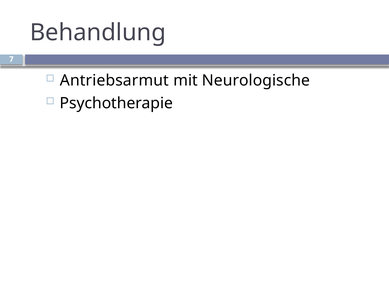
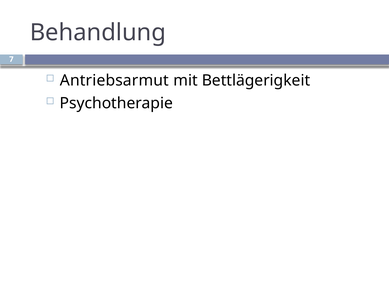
Neurologische: Neurologische -> Bettlägerigkeit (256, 80)
